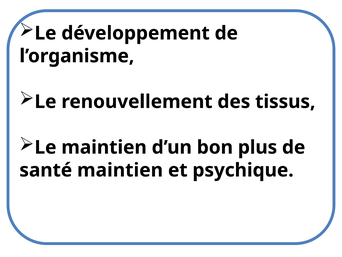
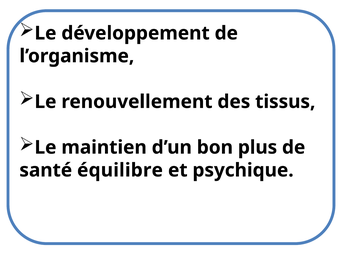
santé maintien: maintien -> équilibre (120, 170)
